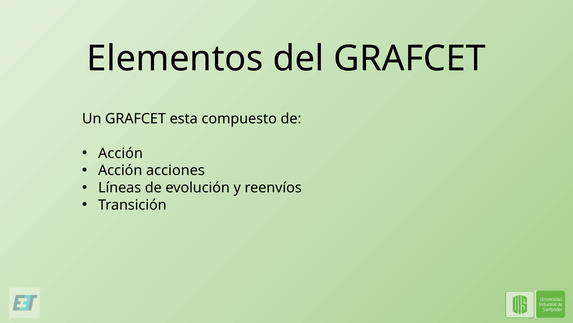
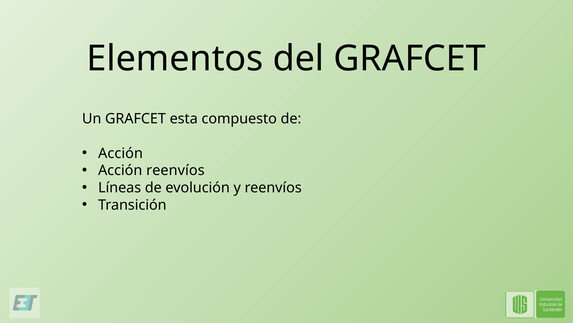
Acción acciones: acciones -> reenvíos (175, 170)
